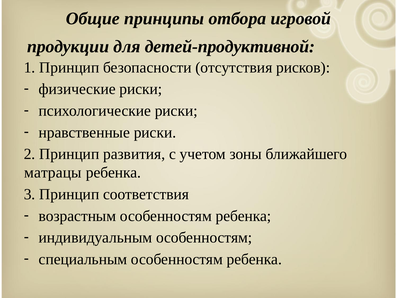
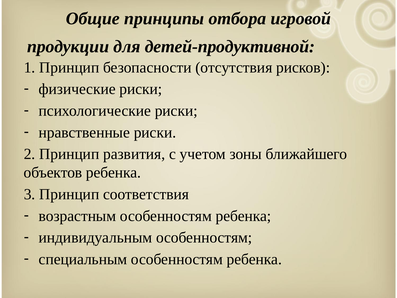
матрацы: матрацы -> объектов (53, 172)
